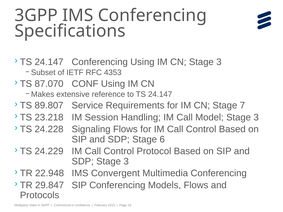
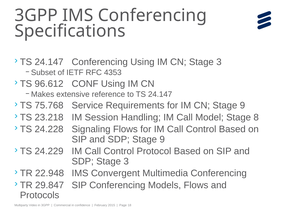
87.070: 87.070 -> 96.612 (49, 84)
89.807: 89.807 -> 75.768 (49, 106)
CN Stage 7: 7 -> 9 (242, 106)
Model Stage 3: 3 -> 8 (256, 117)
SDP Stage 6: 6 -> 9 (162, 140)
